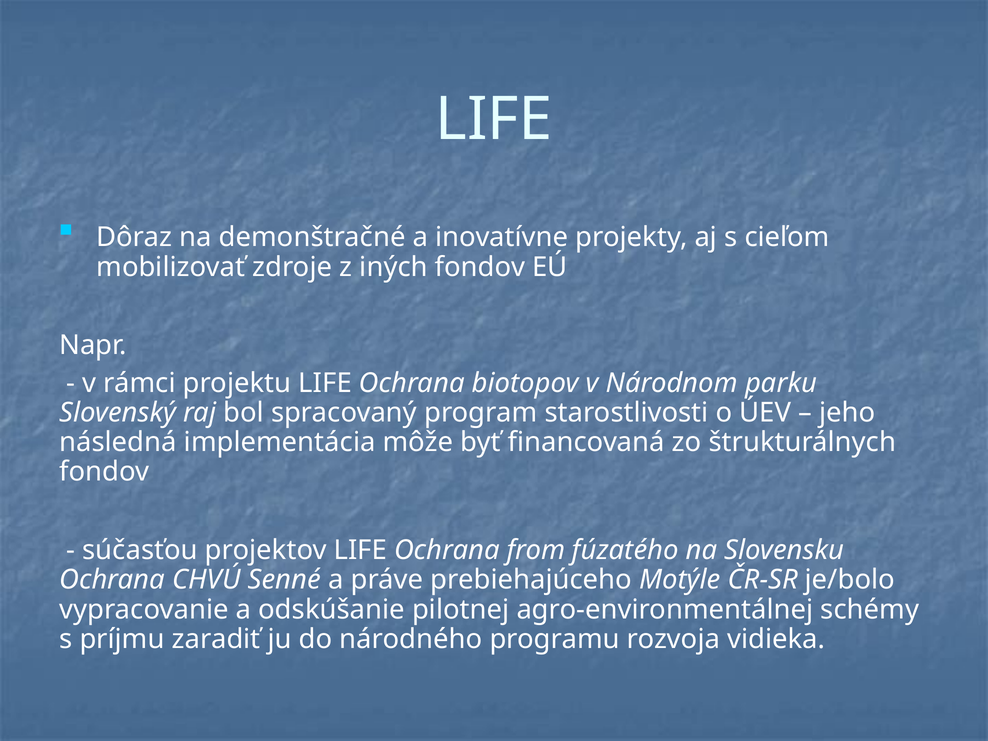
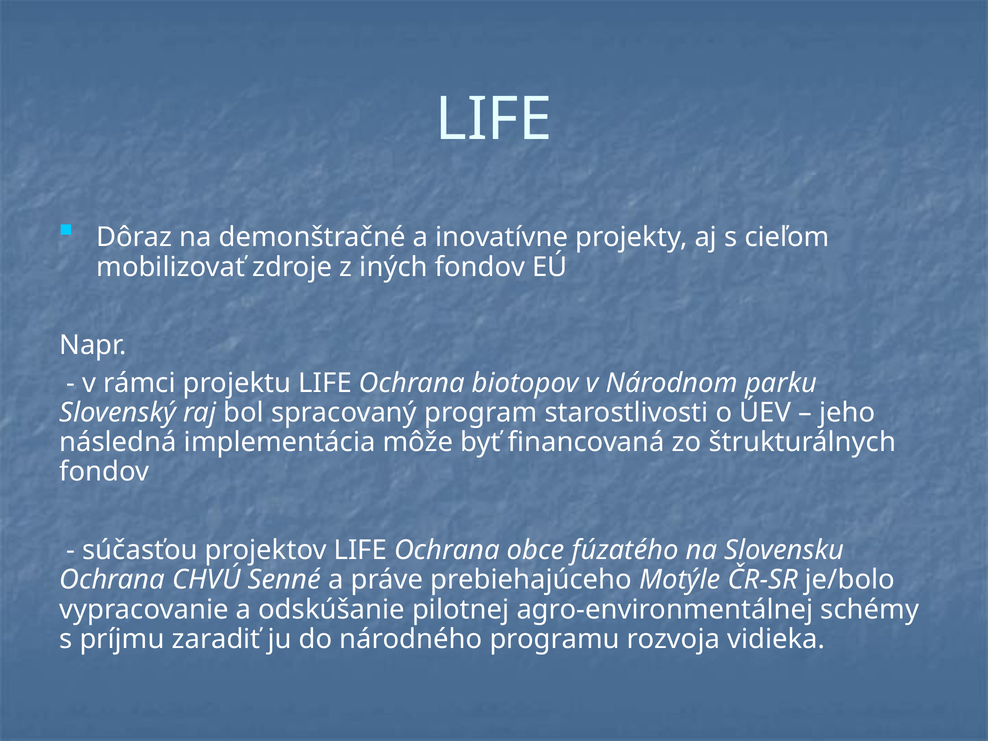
from: from -> obce (536, 550)
